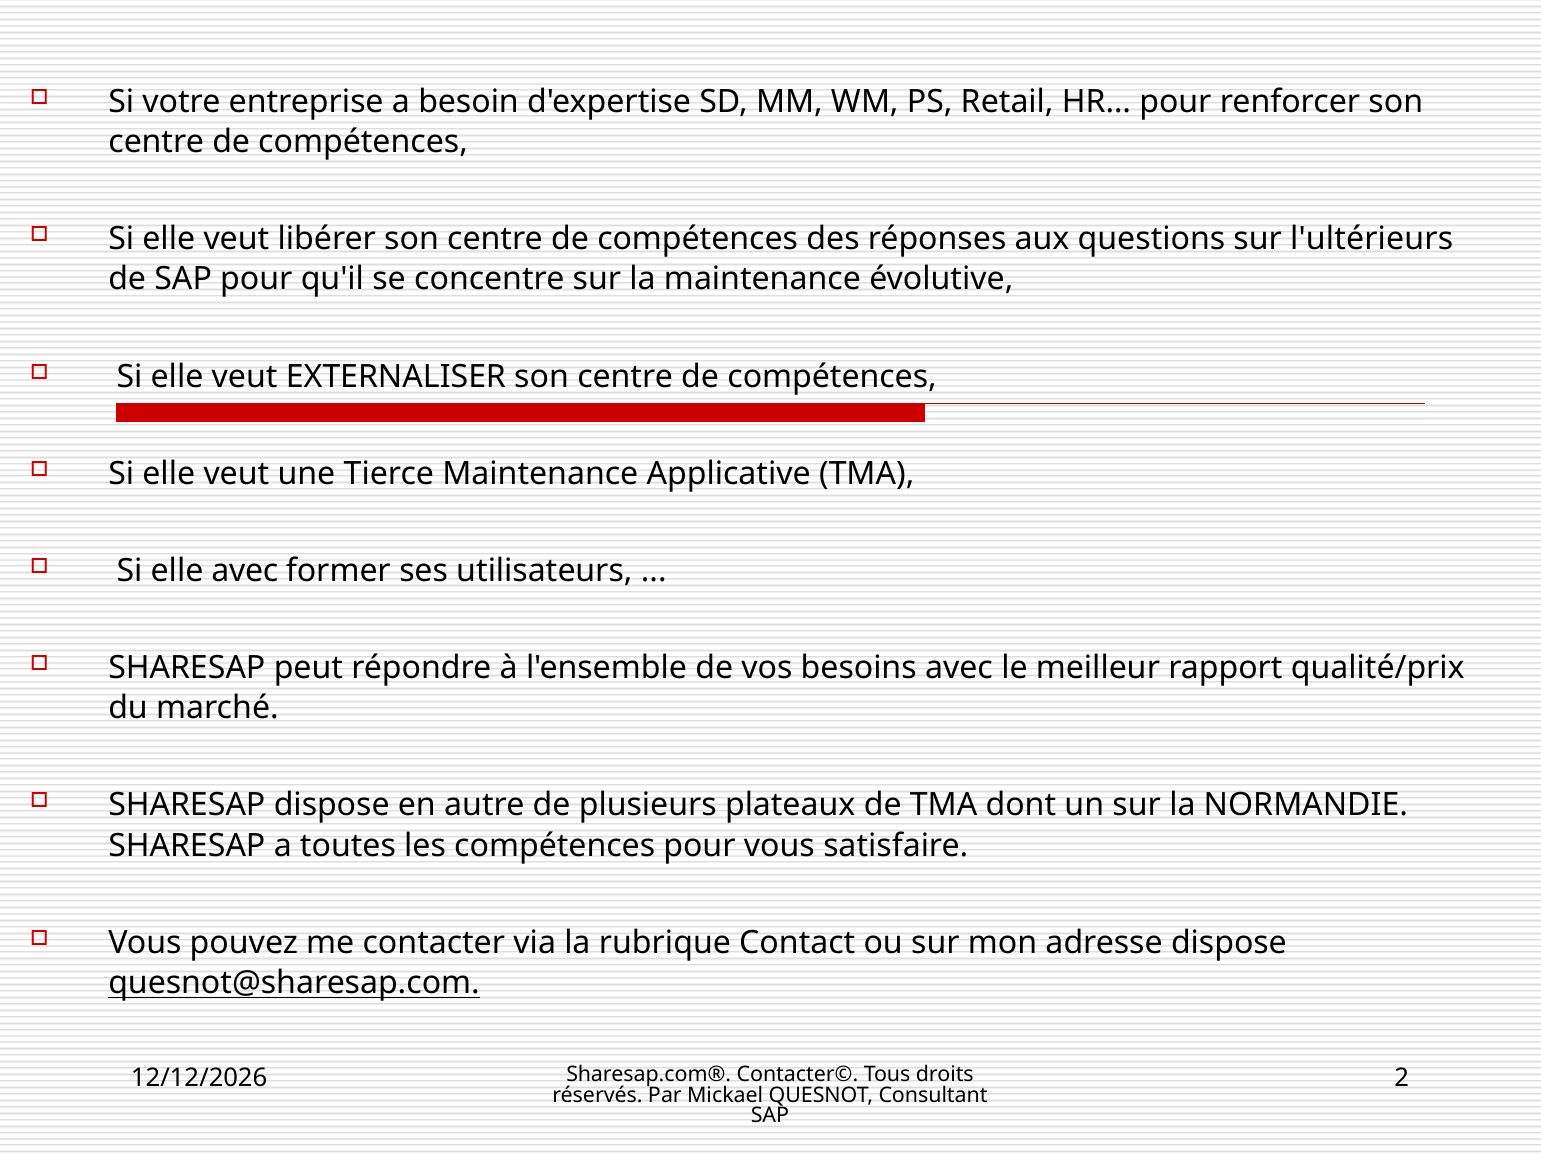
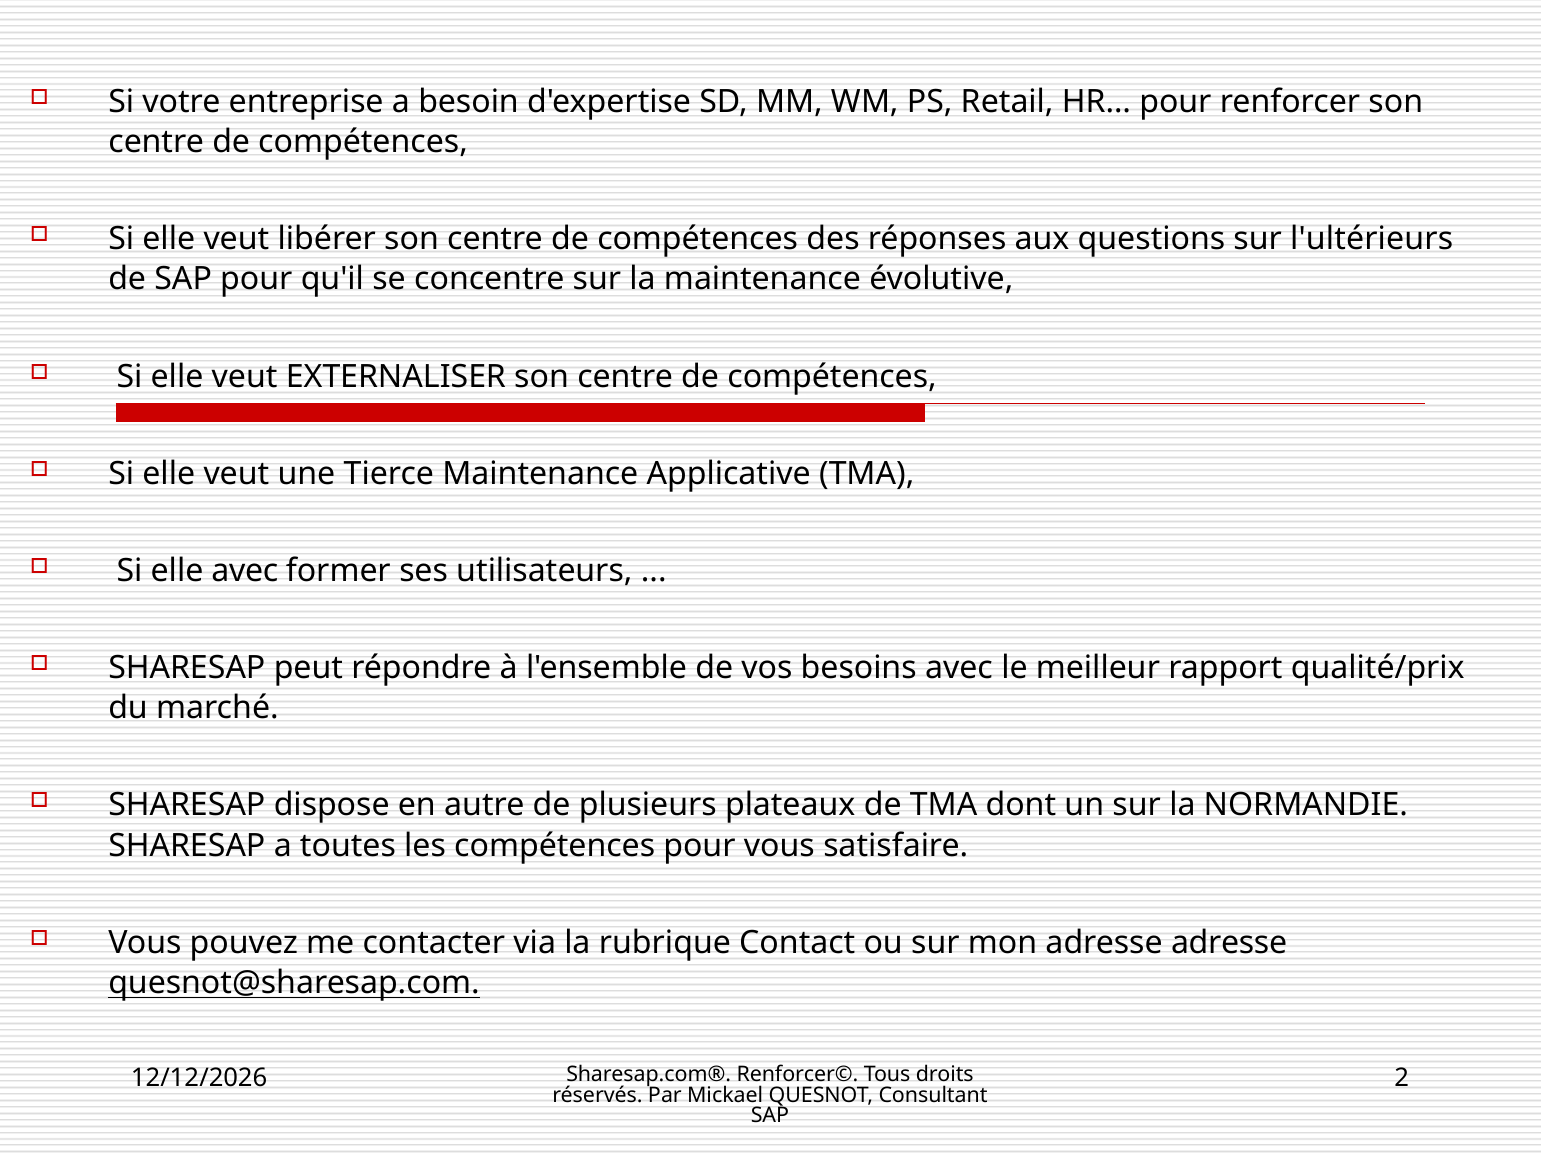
adresse dispose: dispose -> adresse (1229, 942)
Contacter©: Contacter© -> Renforcer© (797, 1074)
